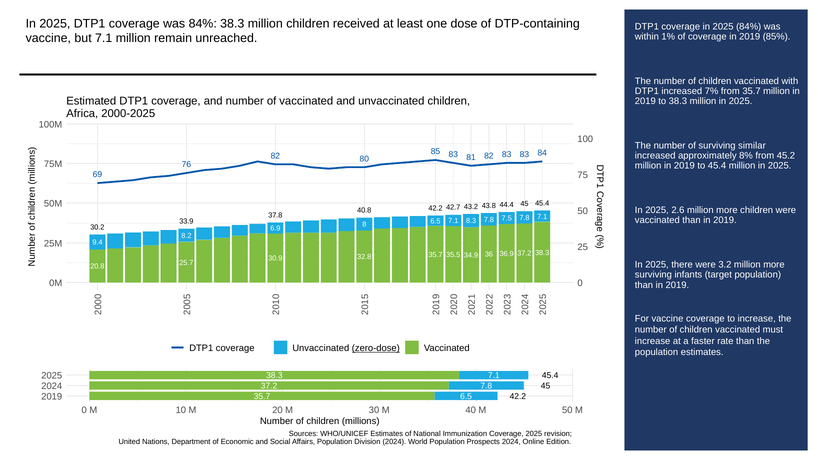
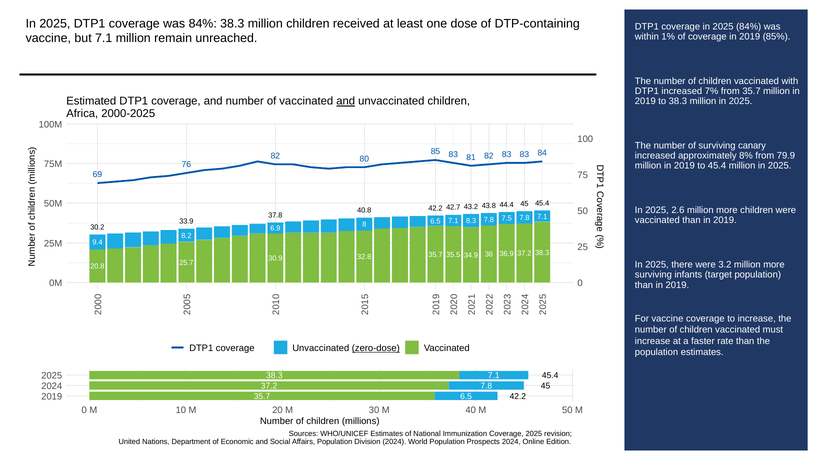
and underline: none -> present (346, 101)
similar: similar -> canary (752, 146)
45.2: 45.2 -> 79.9 (786, 156)
